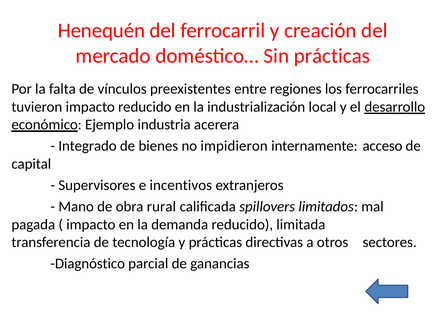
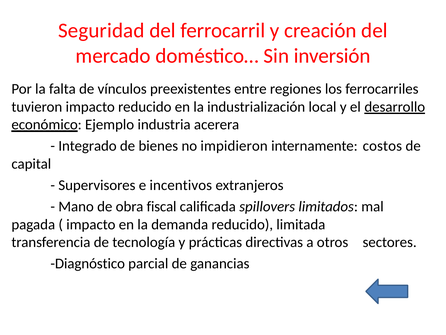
Henequén: Henequén -> Seguridad (101, 31)
Sin prácticas: prácticas -> inversión (332, 56)
acceso: acceso -> costos (382, 146)
rural: rural -> fiscal (162, 206)
